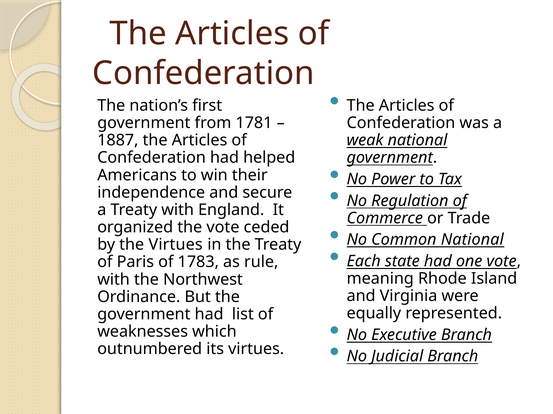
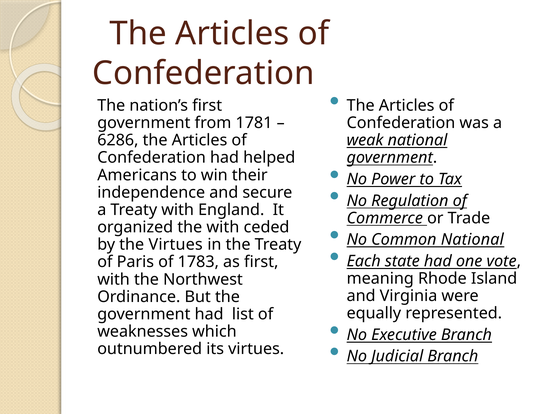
1887: 1887 -> 6286 (118, 141)
the vote: vote -> with (223, 228)
as rule: rule -> first (261, 262)
